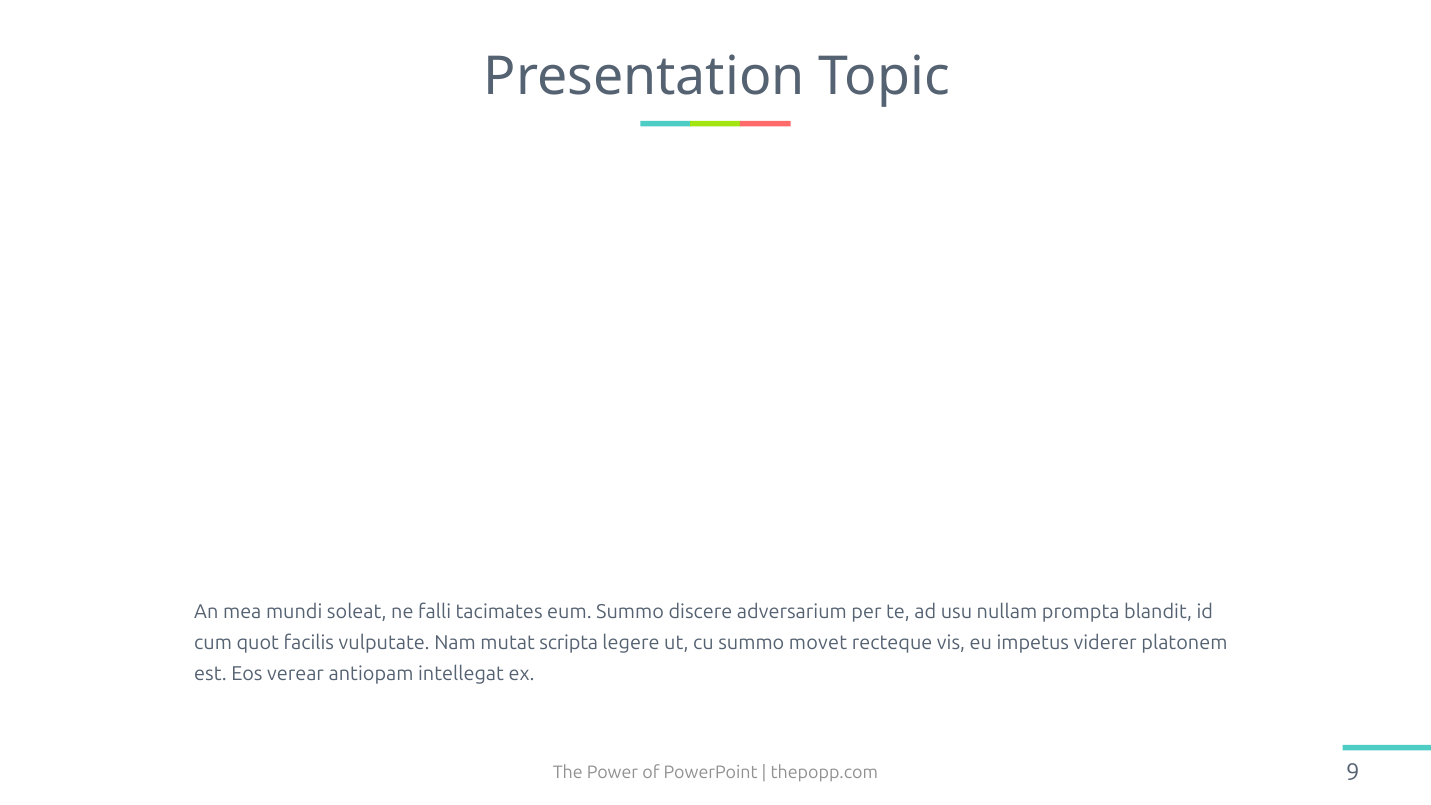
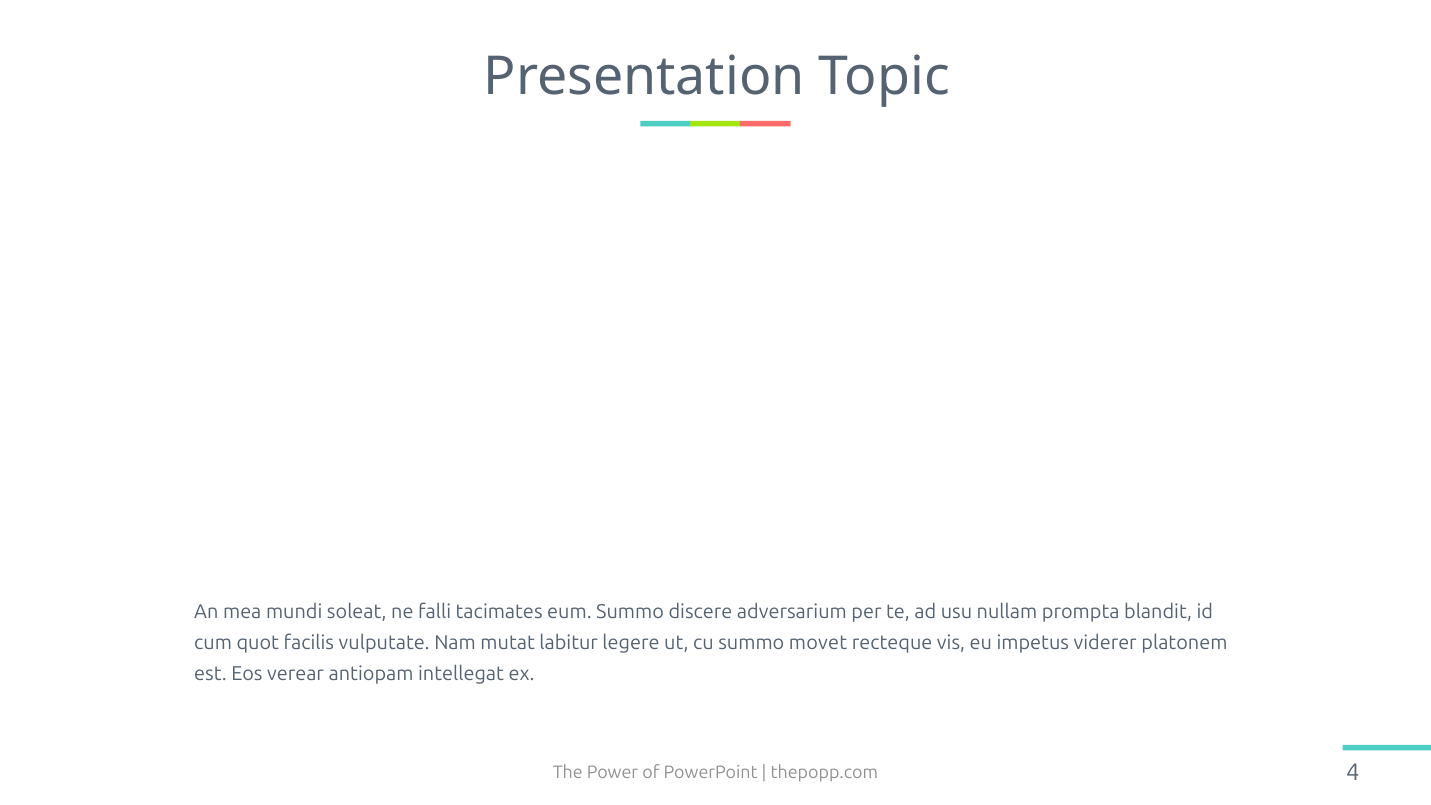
scripta: scripta -> labitur (569, 643)
9: 9 -> 4 (1353, 772)
